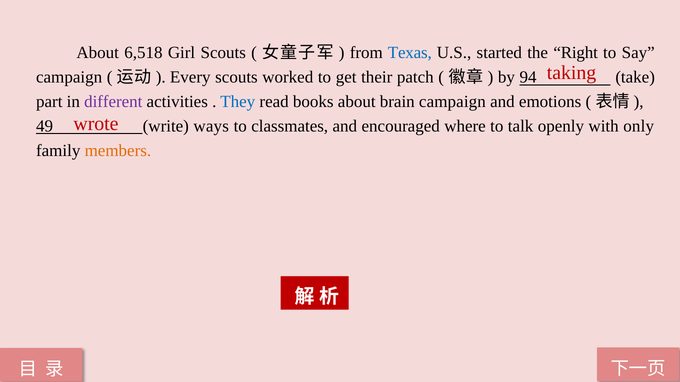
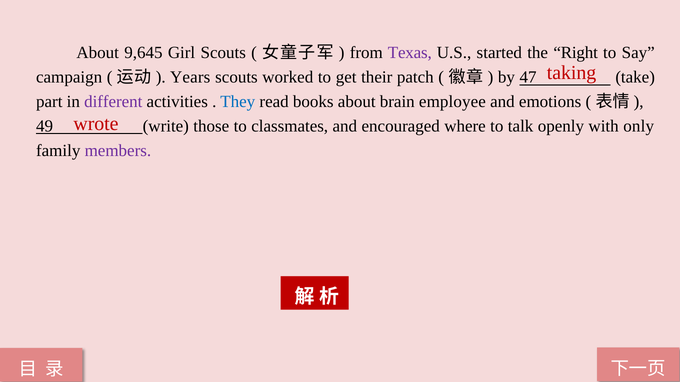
6,518: 6,518 -> 9,645 (143, 53)
Texas colour: blue -> purple (410, 53)
Every: Every -> Years (190, 77)
94: 94 -> 47 (528, 77)
brain campaign: campaign -> employee (452, 102)
ways: ways -> those (211, 126)
members colour: orange -> purple (118, 151)
